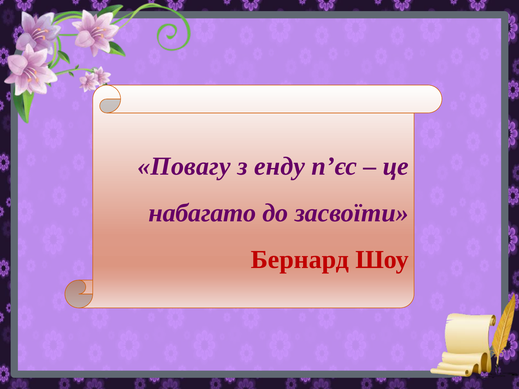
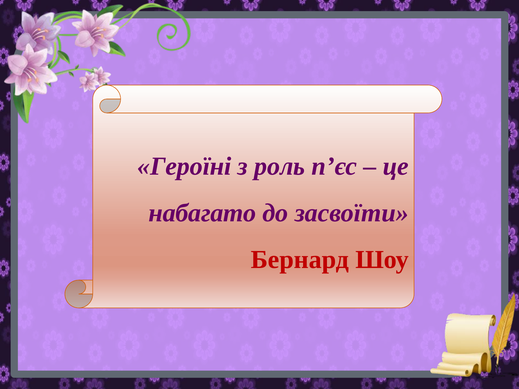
Повагу: Повагу -> Героїні (184, 166)
енду: енду -> роль (280, 166)
